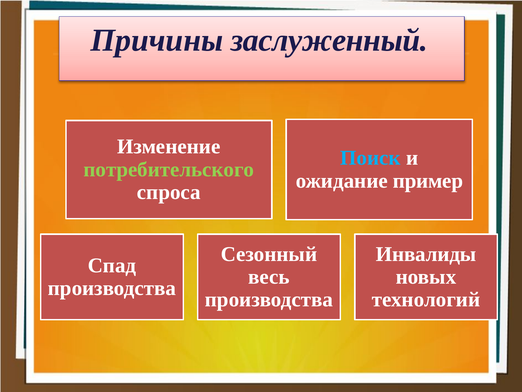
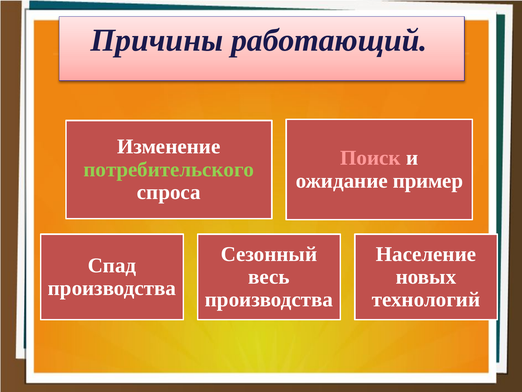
заслуженный: заслуженный -> работающий (329, 40)
Поиск colour: light blue -> pink (371, 158)
Инвалиды: Инвалиды -> Население (426, 254)
